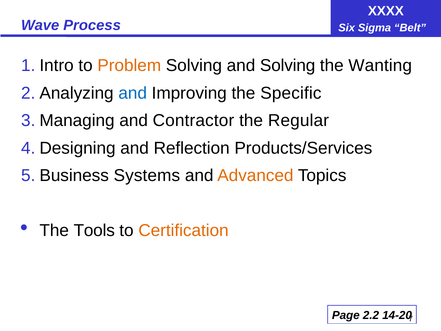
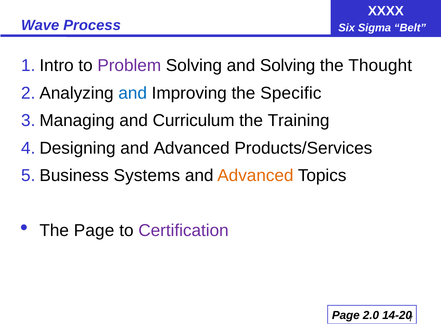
Problem colour: orange -> purple (129, 66)
Wanting: Wanting -> Thought (380, 66)
Contractor: Contractor -> Curriculum (194, 121)
Regular: Regular -> Training (299, 121)
Reflection: Reflection -> Advanced (192, 148)
The Tools: Tools -> Page (94, 230)
Certification colour: orange -> purple (183, 230)
2.2: 2.2 -> 2.0 (371, 315)
